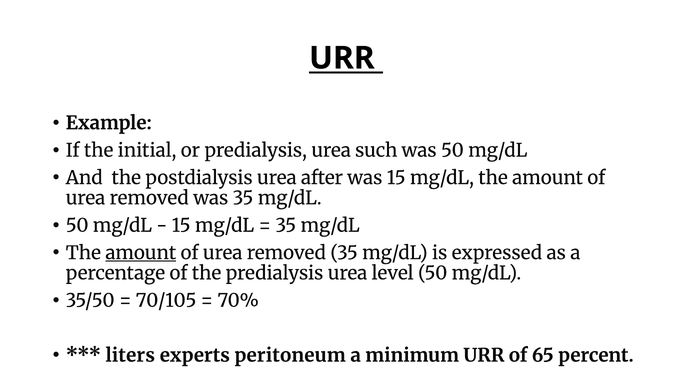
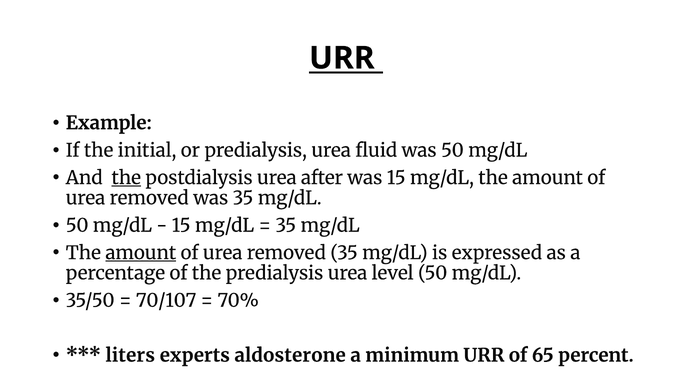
such: such -> fluid (376, 151)
the underline: none -> present (126, 178)
70/105: 70/105 -> 70/107 (166, 301)
peritoneum: peritoneum -> aldosterone (290, 356)
